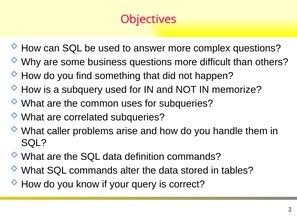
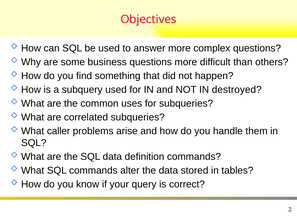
memorize: memorize -> destroyed (237, 90)
